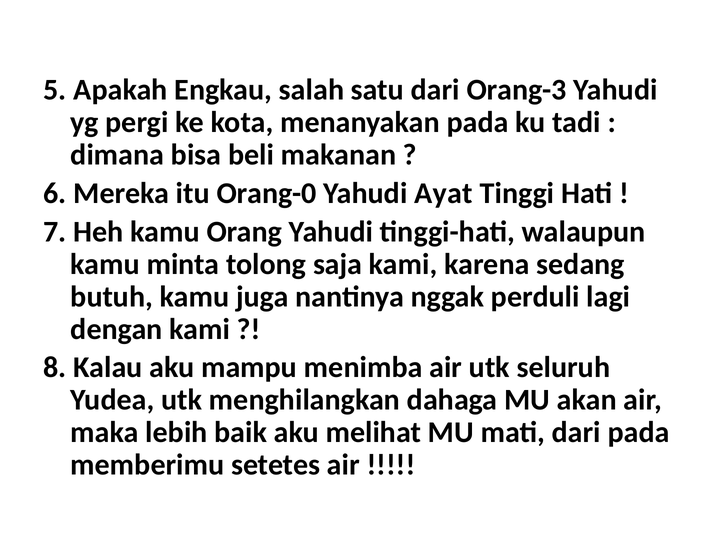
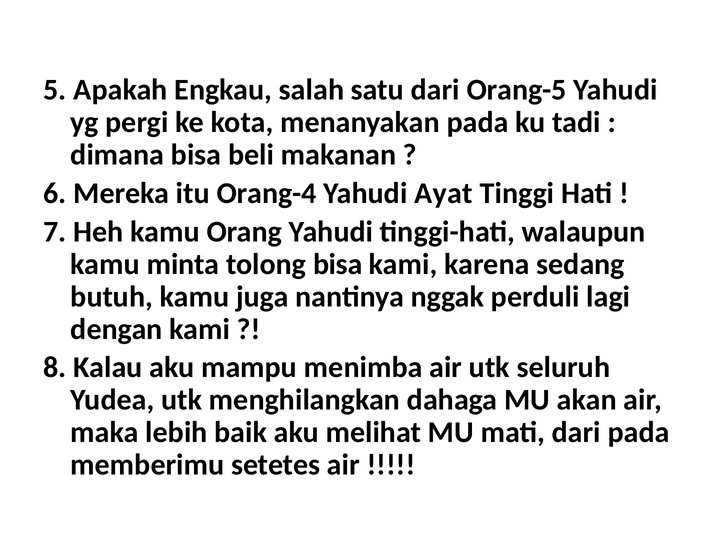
Orang-3: Orang-3 -> Orang-5 (517, 90)
Orang-0: Orang-0 -> Orang-4 (267, 193)
tolong saja: saja -> bisa (338, 264)
